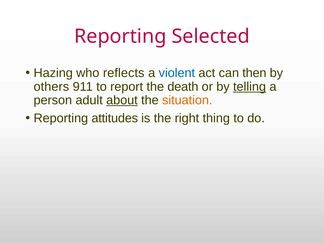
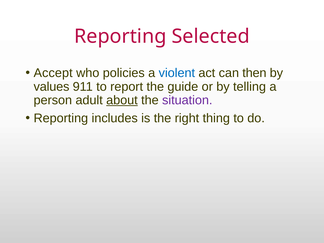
Hazing: Hazing -> Accept (53, 73)
reflects: reflects -> policies (124, 73)
others: others -> values (51, 87)
death: death -> guide (183, 87)
telling underline: present -> none (250, 87)
situation colour: orange -> purple (187, 100)
attitudes: attitudes -> includes (115, 118)
